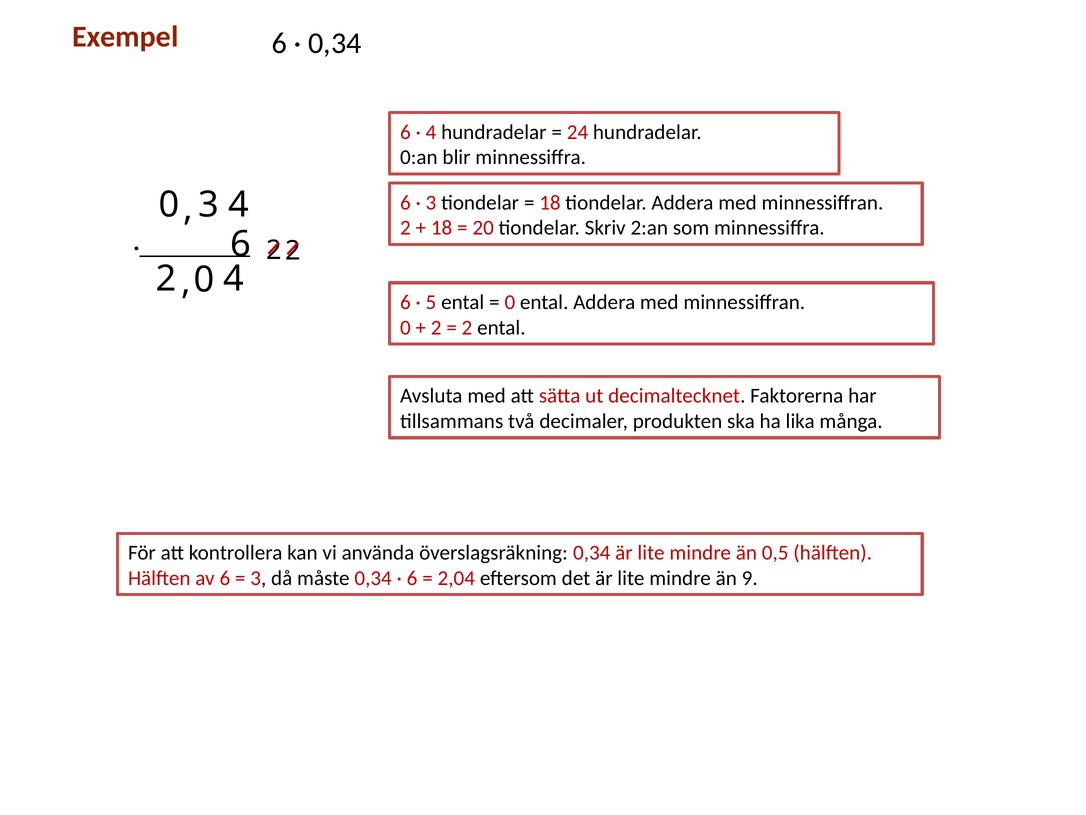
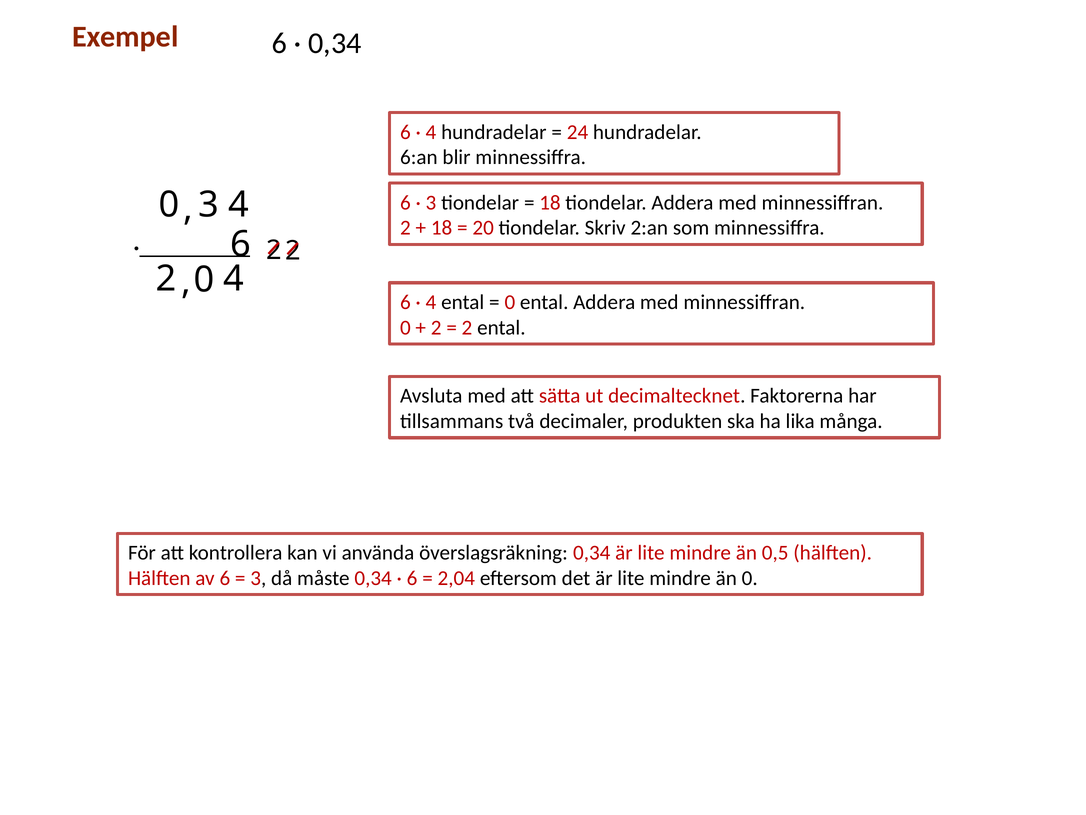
0:an: 0:an -> 6:an (419, 157)
5: 5 -> 4 (431, 302)
än 9: 9 -> 0 (750, 578)
